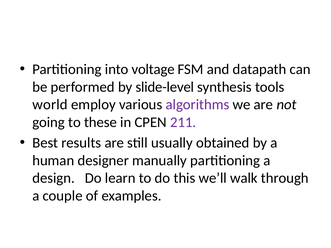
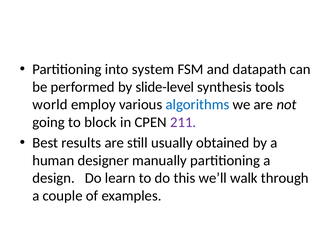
voltage: voltage -> system (153, 69)
algorithms colour: purple -> blue (197, 105)
these: these -> block (100, 122)
